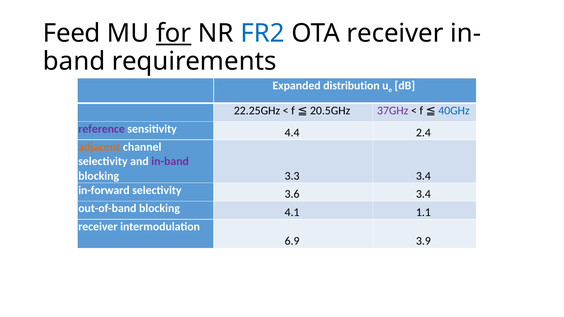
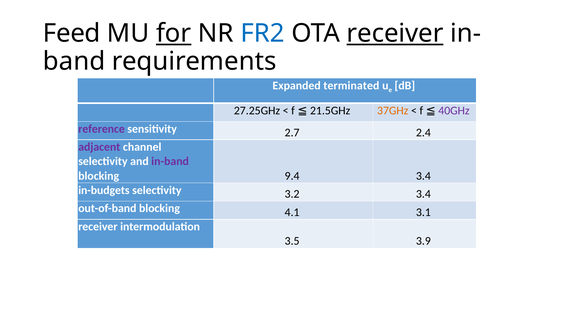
receiver underline: none -> present (395, 33)
distribution: distribution -> terminated (351, 86)
37GHz colour: purple -> orange (393, 111)
40GHz colour: blue -> purple (454, 111)
22.25GHz: 22.25GHz -> 27.25GHz (257, 111)
20.5GHz: 20.5GHz -> 21.5GHz (330, 111)
4.4: 4.4 -> 2.7 (292, 133)
adjacent colour: orange -> purple (99, 147)
3.3: 3.3 -> 9.4 (292, 176)
in-forward: in-forward -> in-budgets (104, 190)
3.6: 3.6 -> 3.2 (292, 194)
1.1: 1.1 -> 3.1 (423, 212)
6.9: 6.9 -> 3.5 (292, 241)
